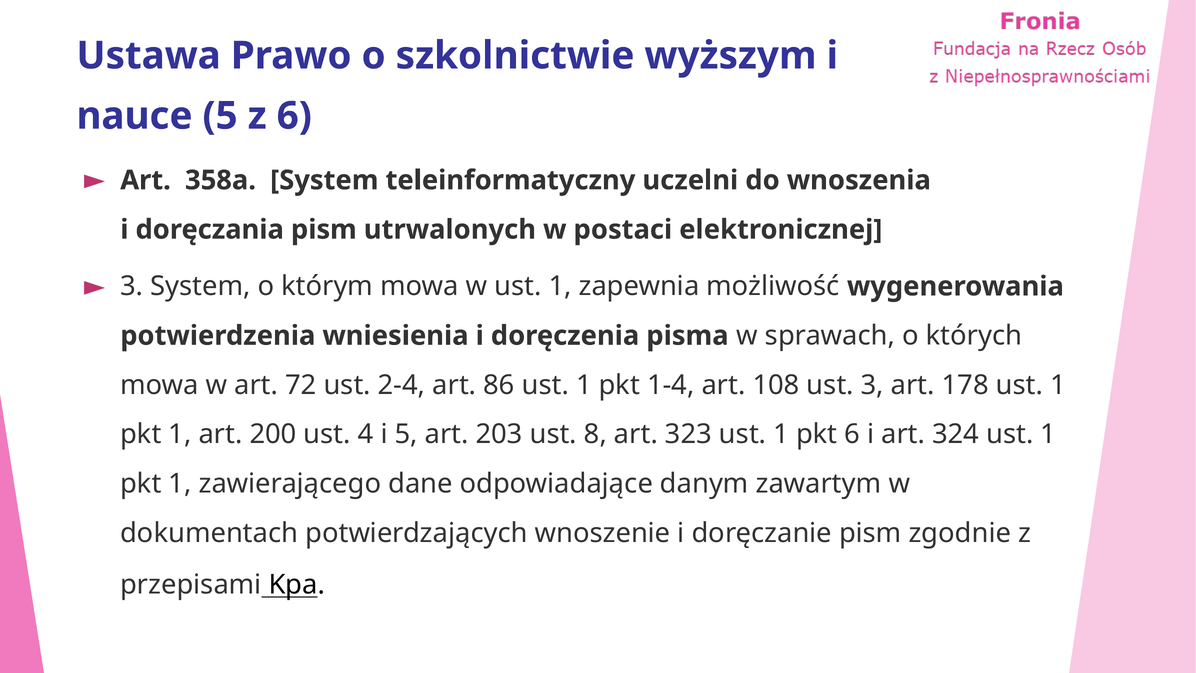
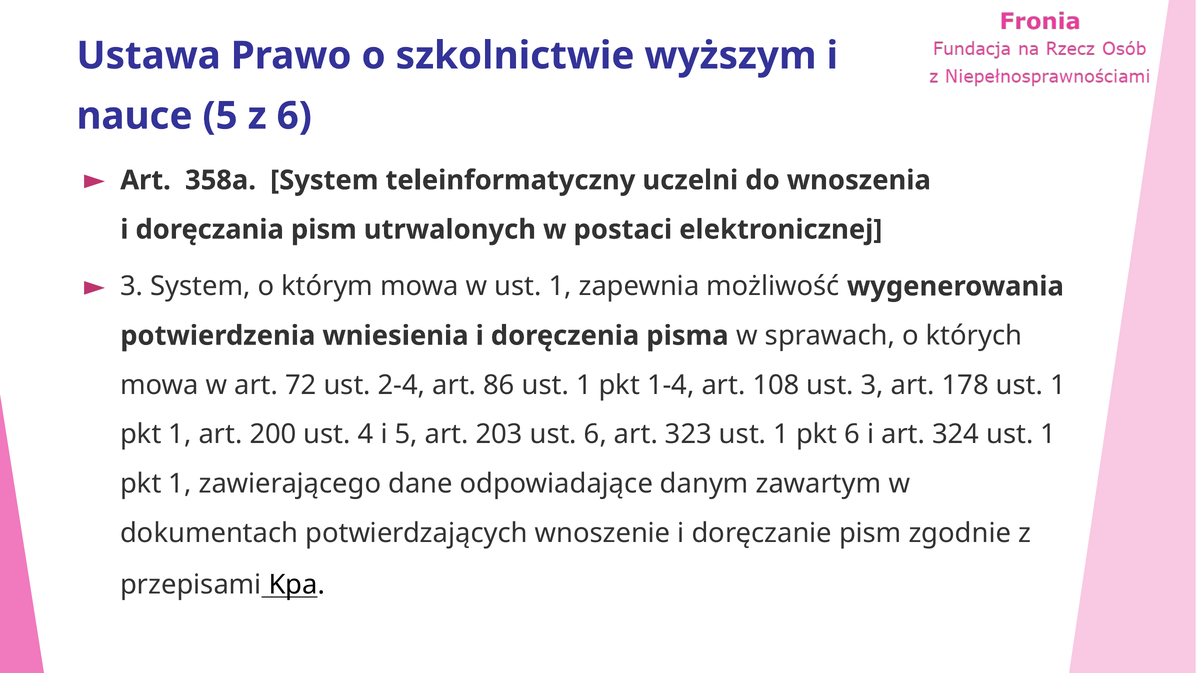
ust 8: 8 -> 6 (595, 434)
